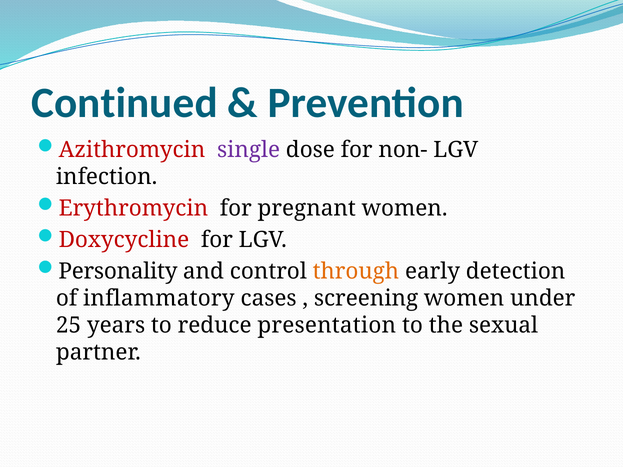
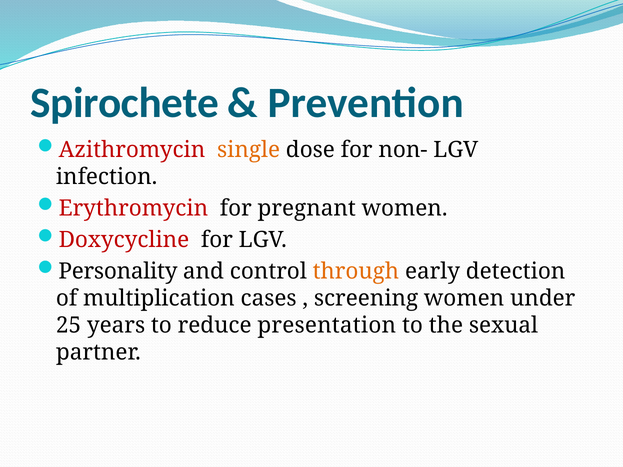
Continued: Continued -> Spirochete (125, 103)
single colour: purple -> orange (249, 150)
inflammatory: inflammatory -> multiplication (159, 298)
